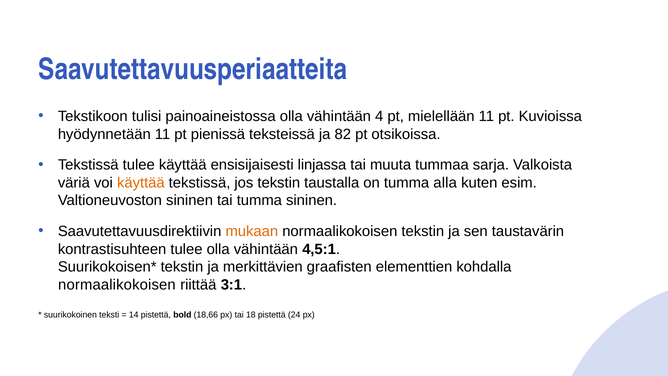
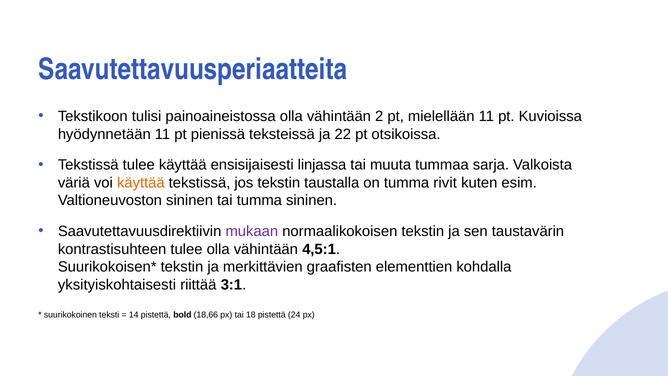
4: 4 -> 2 (379, 116)
82: 82 -> 22 (343, 134)
alla: alla -> rivit (445, 183)
mukaan colour: orange -> purple (252, 231)
normaalikokoisen: normaalikokoisen -> yksityiskohtaisesti (117, 285)
